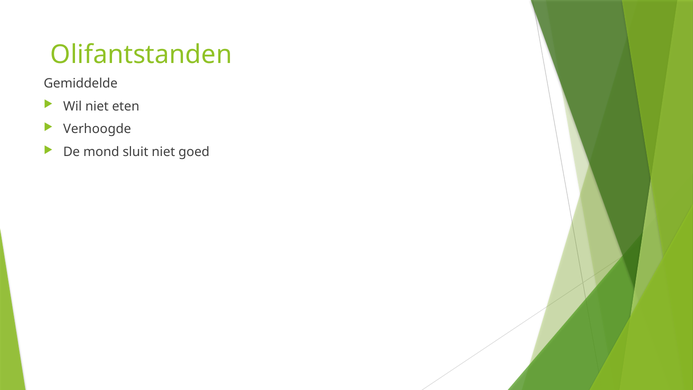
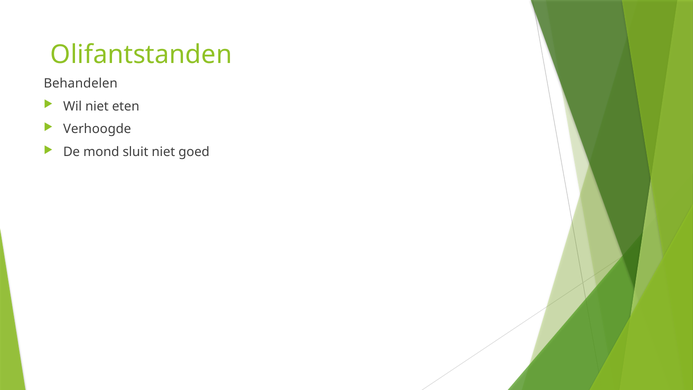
Gemiddelde: Gemiddelde -> Behandelen (81, 83)
